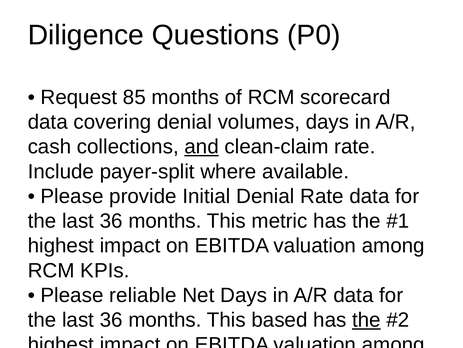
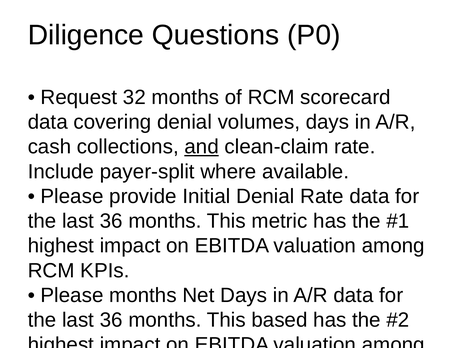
85: 85 -> 32 (134, 97)
Please reliable: reliable -> months (143, 295)
the underline: present -> none (366, 319)
